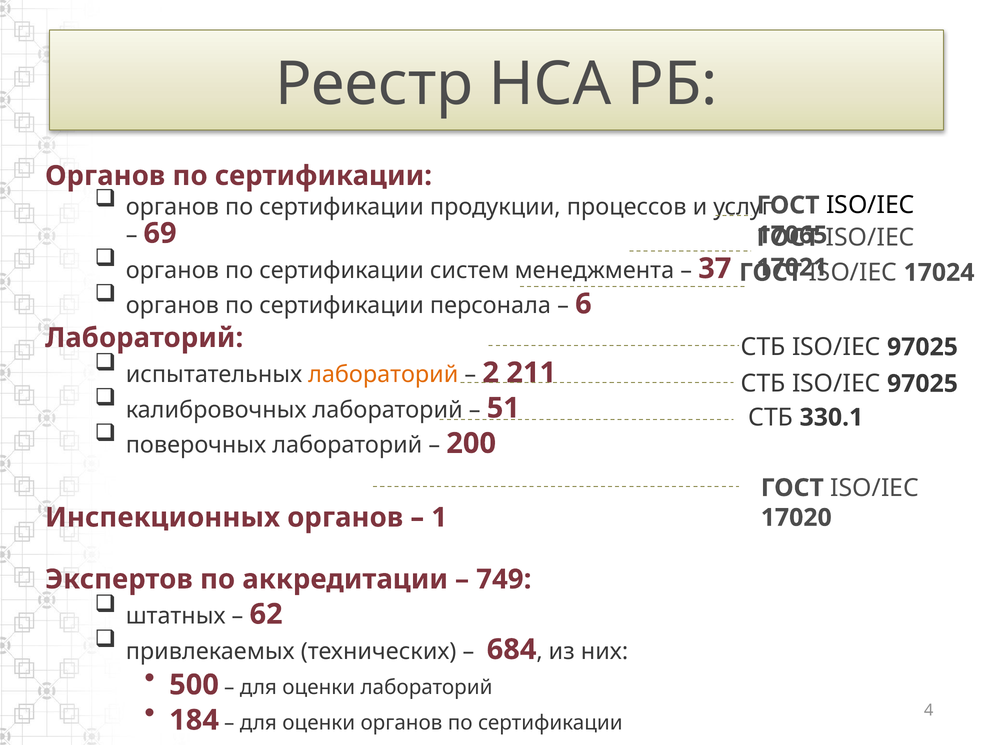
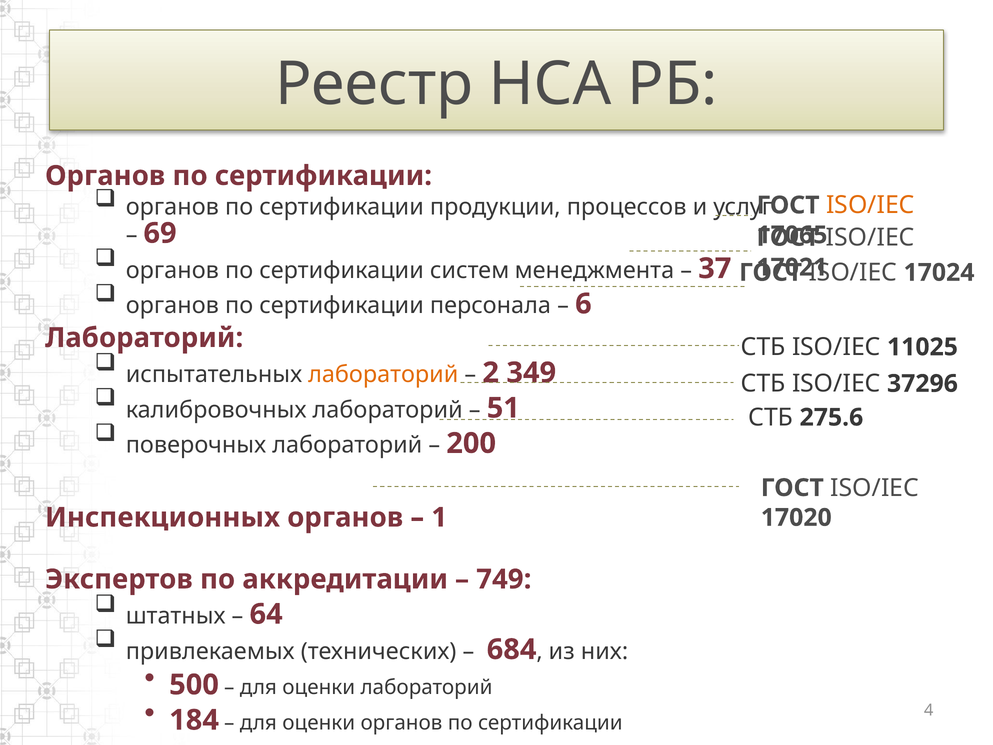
ISO/IEC colour: black -> orange (870, 205)
97025: 97025 -> 11025 (922, 347)
211: 211 -> 349 (531, 373)
97025: 97025 -> 37296 (922, 384)
330.1: 330.1 -> 275.6 (831, 417)
62: 62 -> 64 (266, 614)
